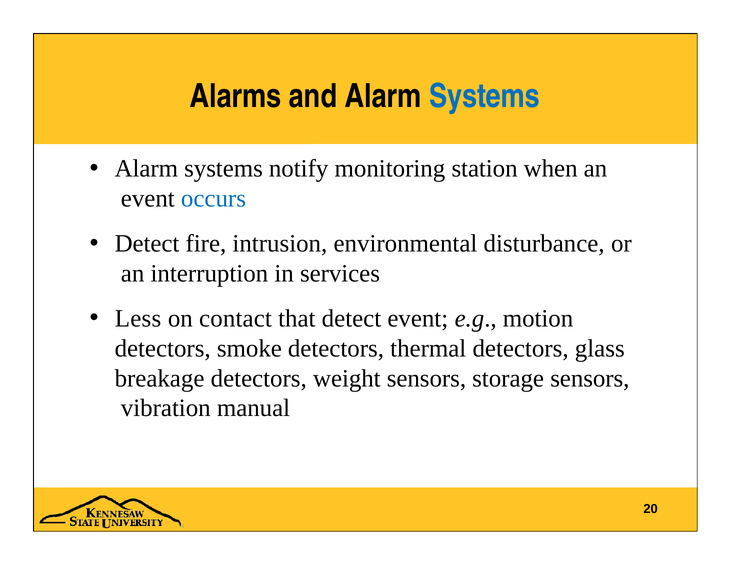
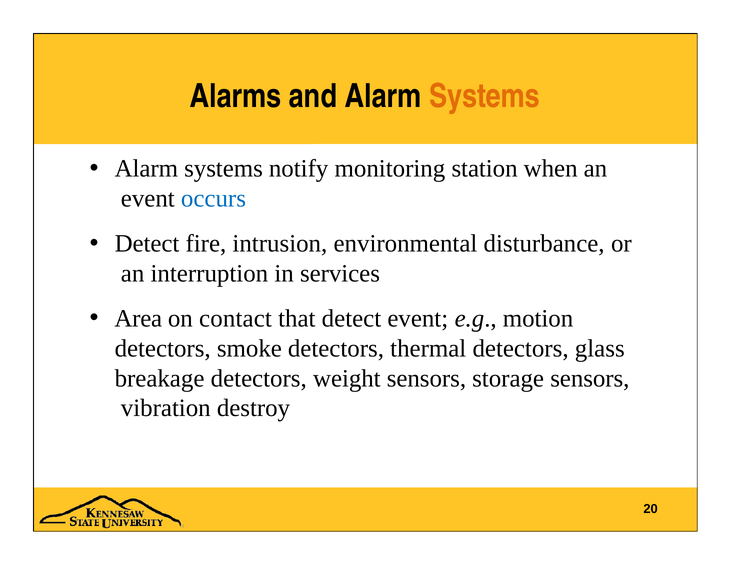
Systems colour: blue -> orange (485, 96)
Less: Less -> Area (138, 318)
manual: manual -> destroy (253, 408)
